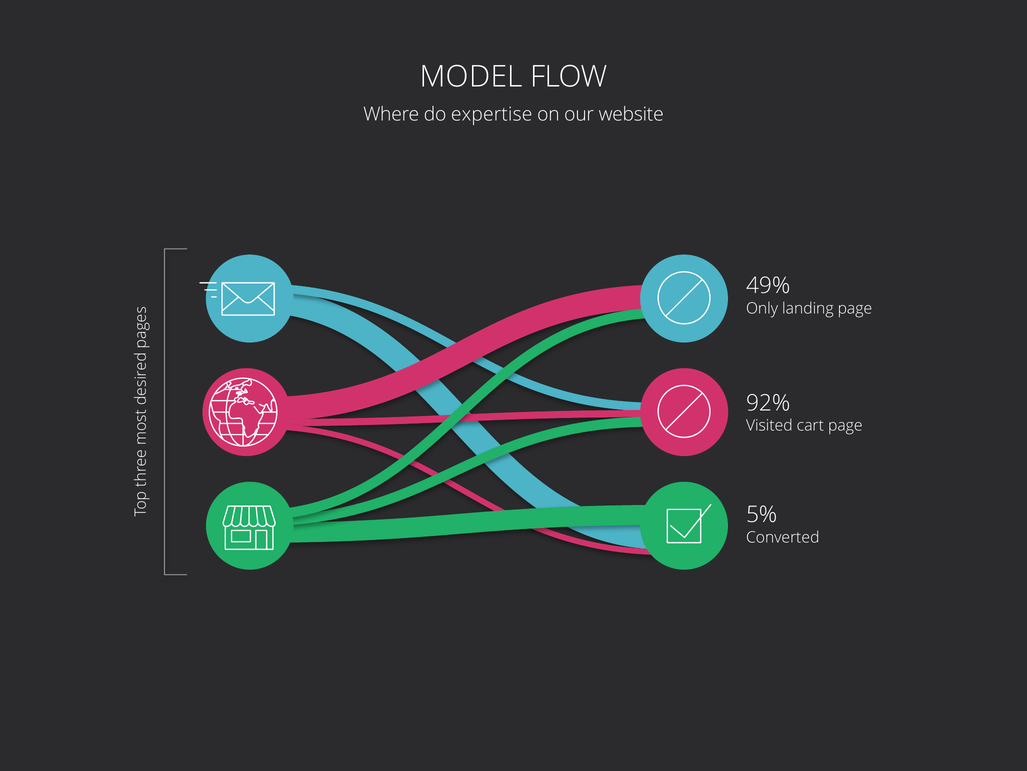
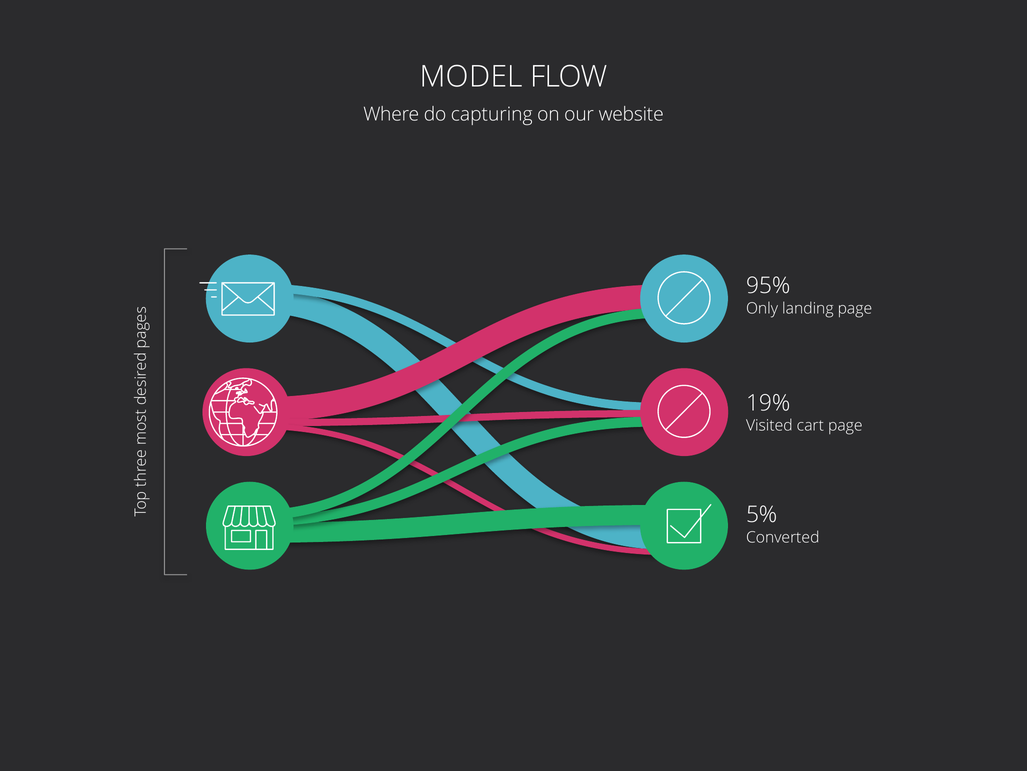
expertise: expertise -> capturing (492, 114)
49%: 49% -> 95% (768, 286)
92%: 92% -> 19% (768, 403)
